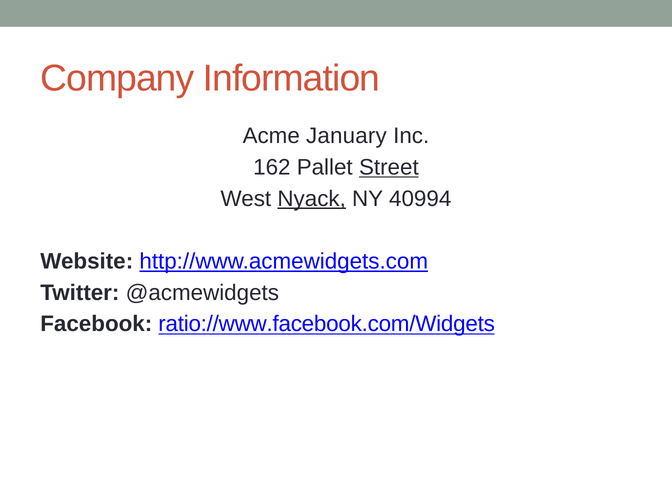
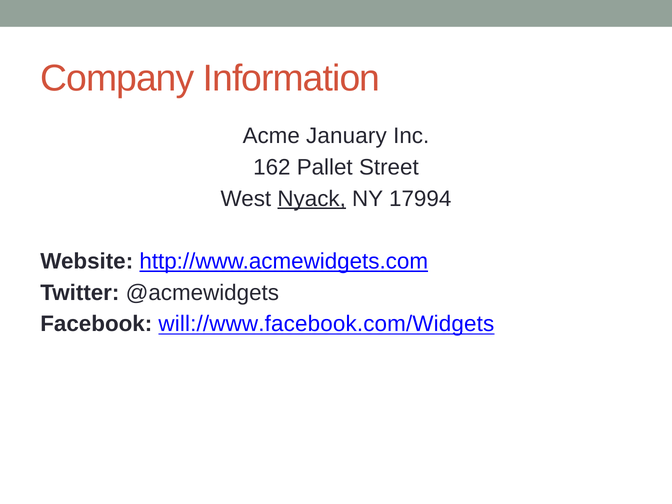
Street underline: present -> none (389, 167)
40994: 40994 -> 17994 (420, 199)
ratio://www.facebook.com/Widgets: ratio://www.facebook.com/Widgets -> will://www.facebook.com/Widgets (326, 324)
